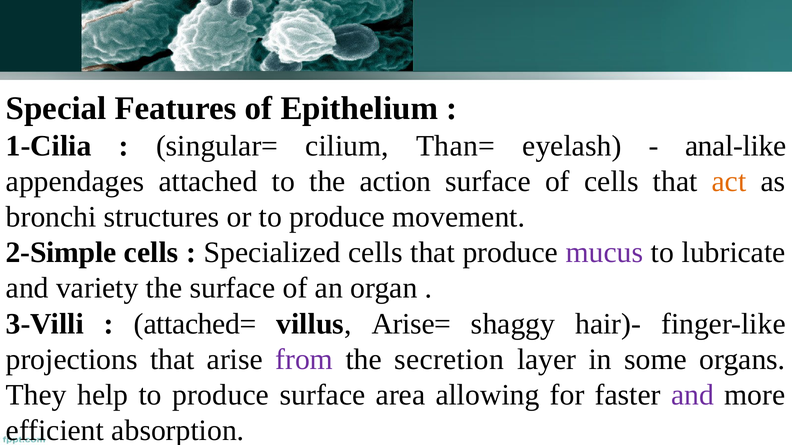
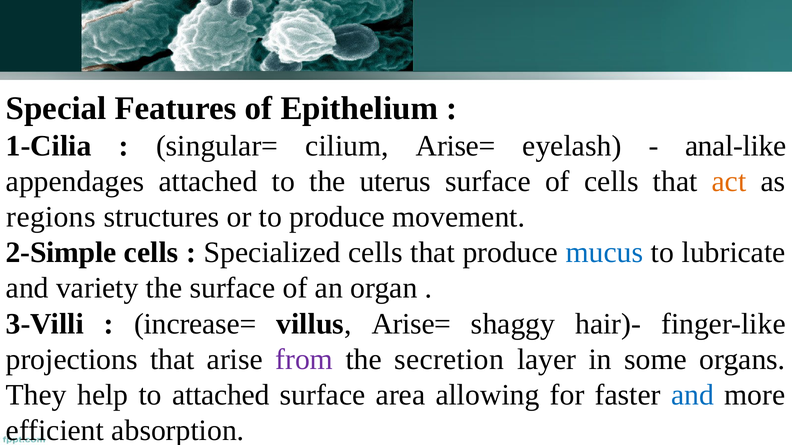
cilium Than=: Than= -> Arise= (456, 146)
action: action -> uterus (395, 182)
bronchi: bronchi -> regions (51, 217)
mucus colour: purple -> blue (605, 253)
attached=: attached= -> increase= (195, 324)
help to produce: produce -> attached (221, 395)
and colour: purple -> blue (693, 395)
